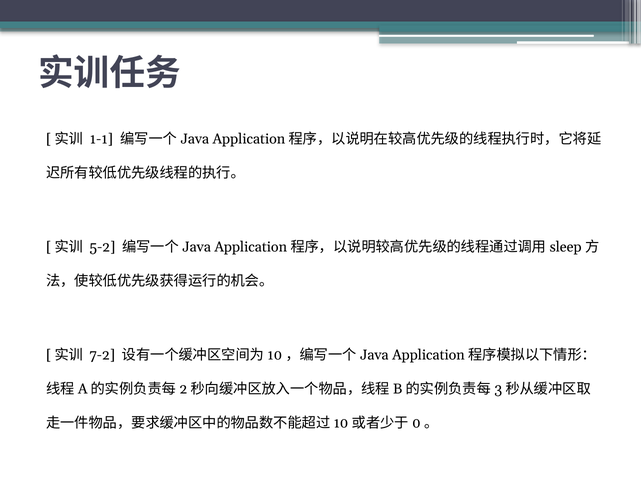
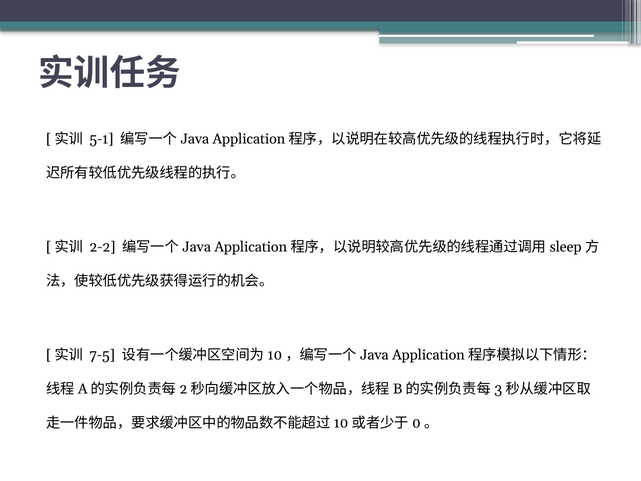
1-1: 1-1 -> 5-1 (102, 139)
5-2: 5-2 -> 2-2 (102, 247)
7-2: 7-2 -> 7-5 (102, 355)
